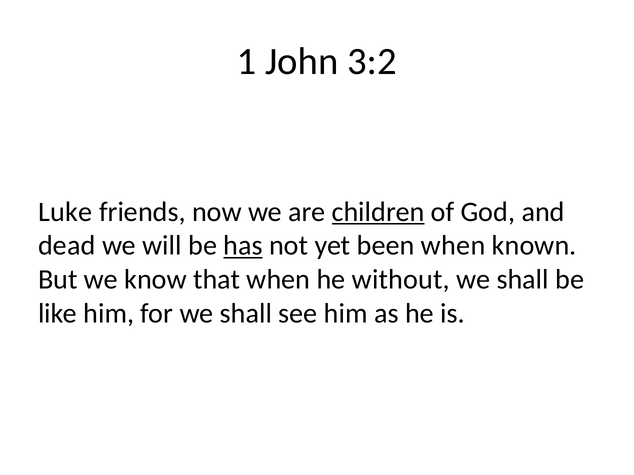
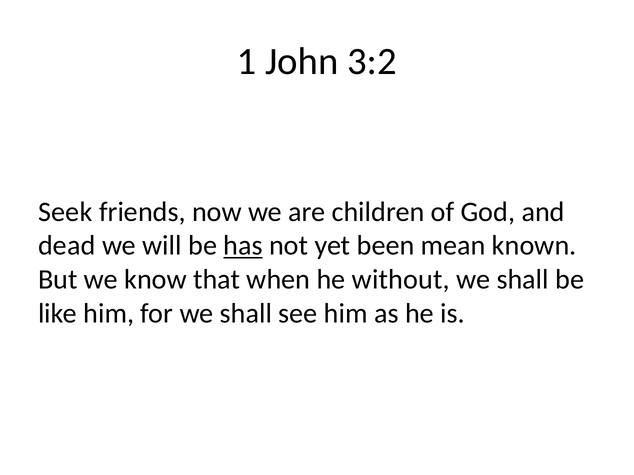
Luke: Luke -> Seek (65, 212)
children underline: present -> none (378, 212)
been when: when -> mean (453, 246)
